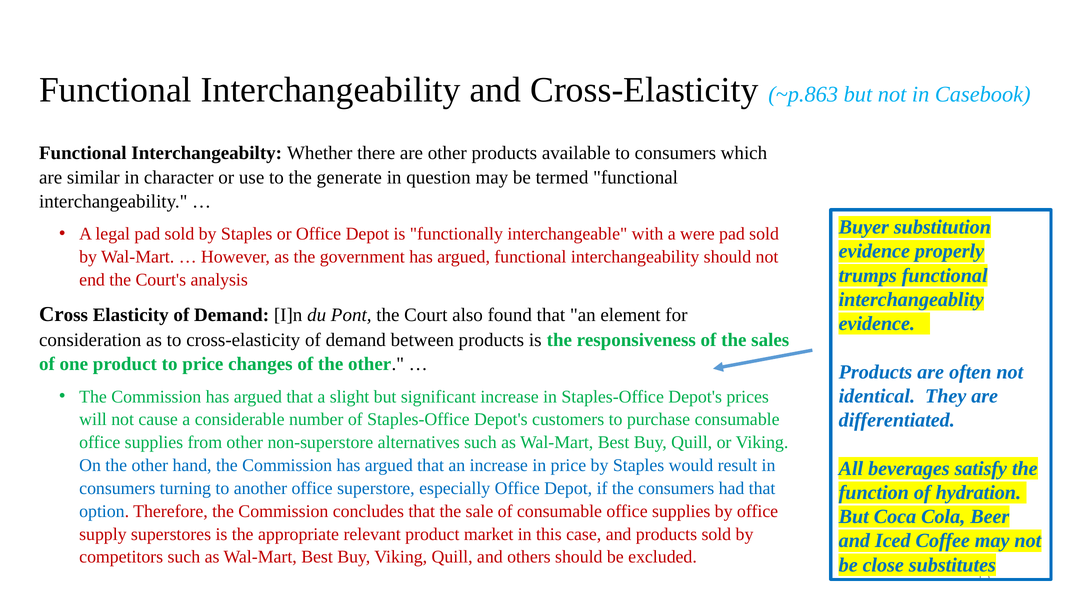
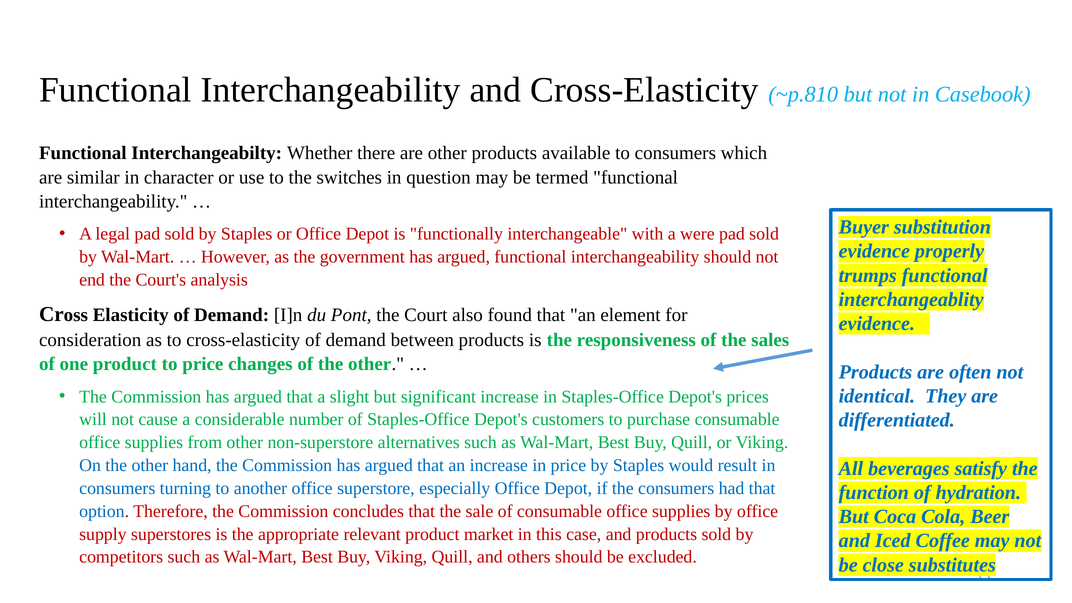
~p.863: ~p.863 -> ~p.810 (803, 95)
generate: generate -> switches (349, 177)
